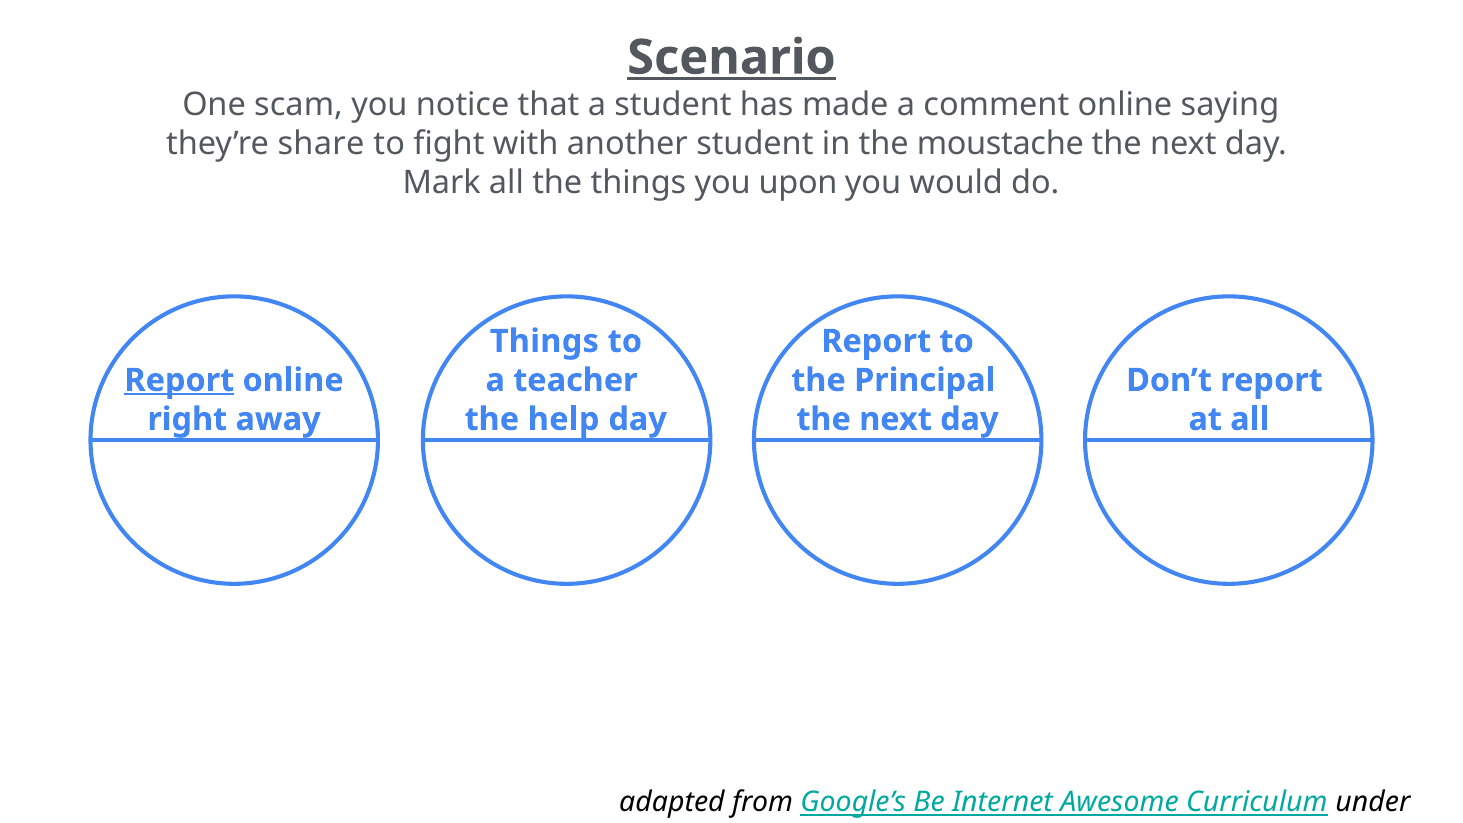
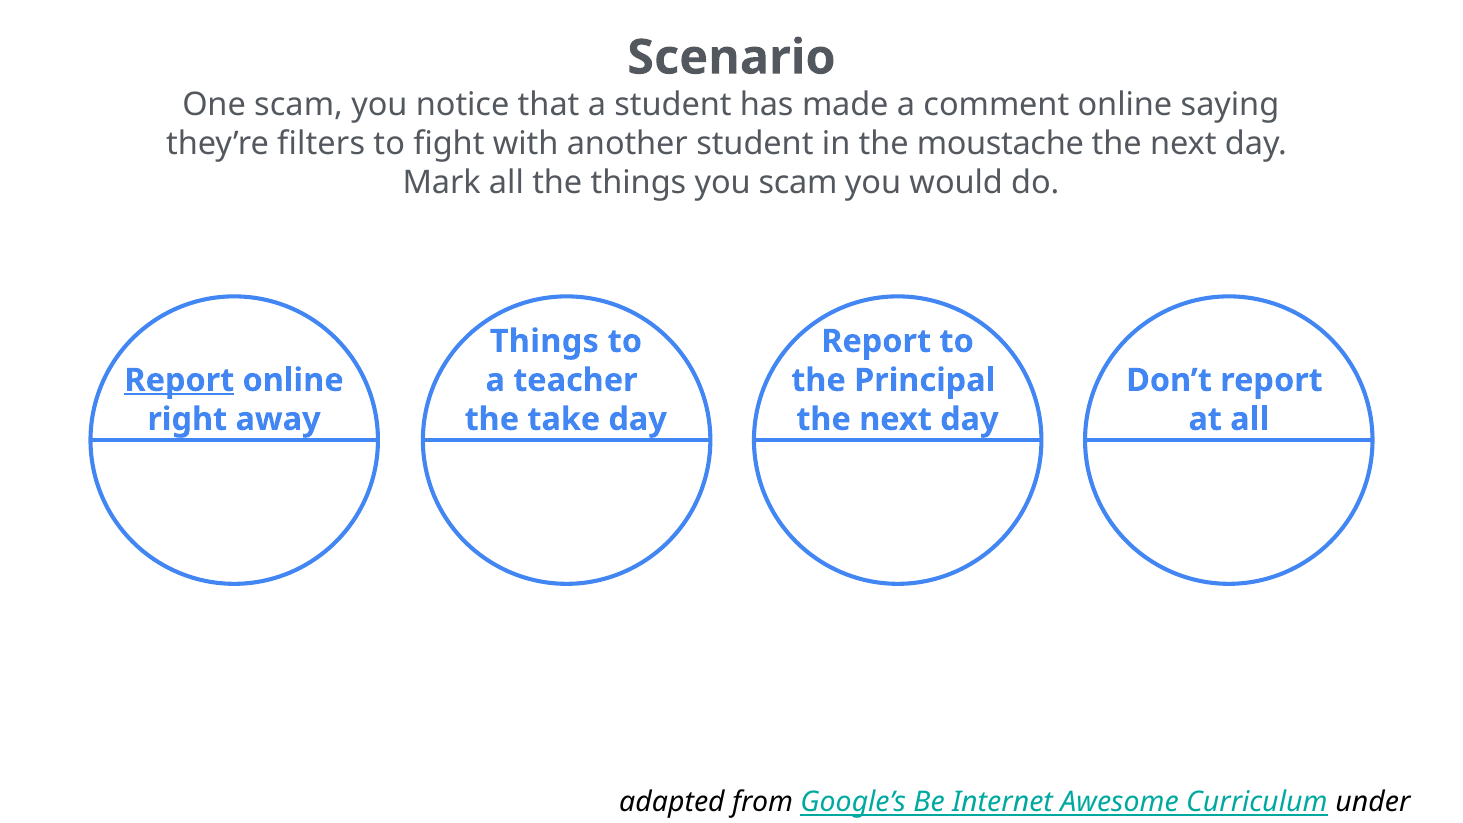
Scenario underline: present -> none (731, 58)
share: share -> filters (321, 144)
you upon: upon -> scam (798, 183)
help: help -> take (564, 419)
